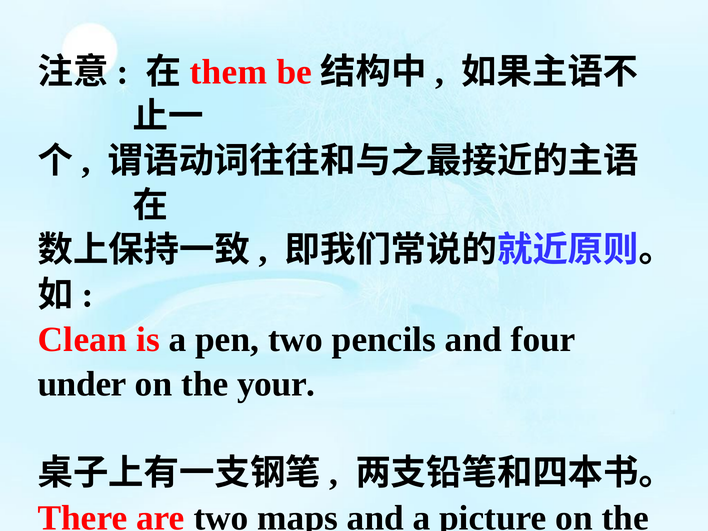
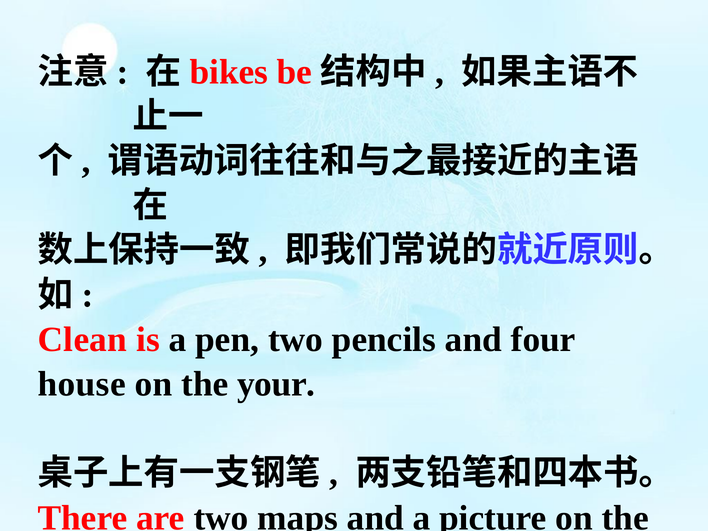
them: them -> bikes (229, 72)
under: under -> house (82, 384)
